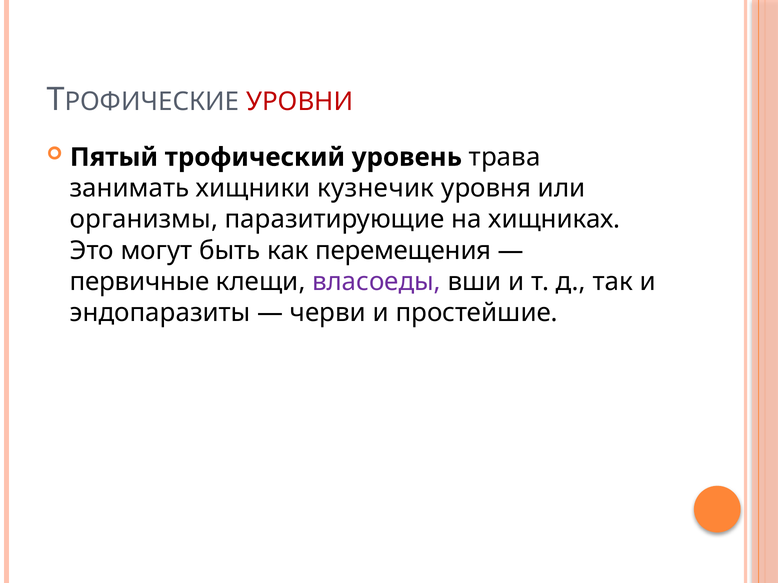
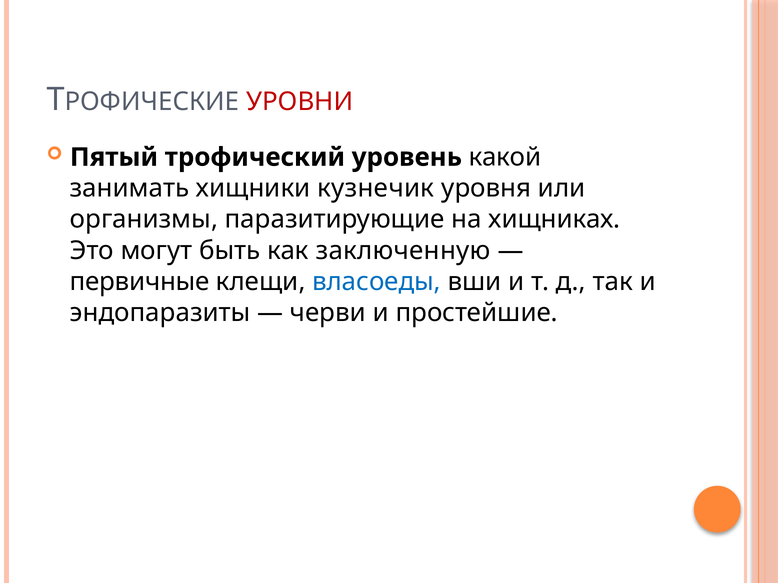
трава: трава -> какой (505, 157)
перемещения: перемещения -> заключенную (403, 251)
власоеды colour: purple -> blue (377, 282)
